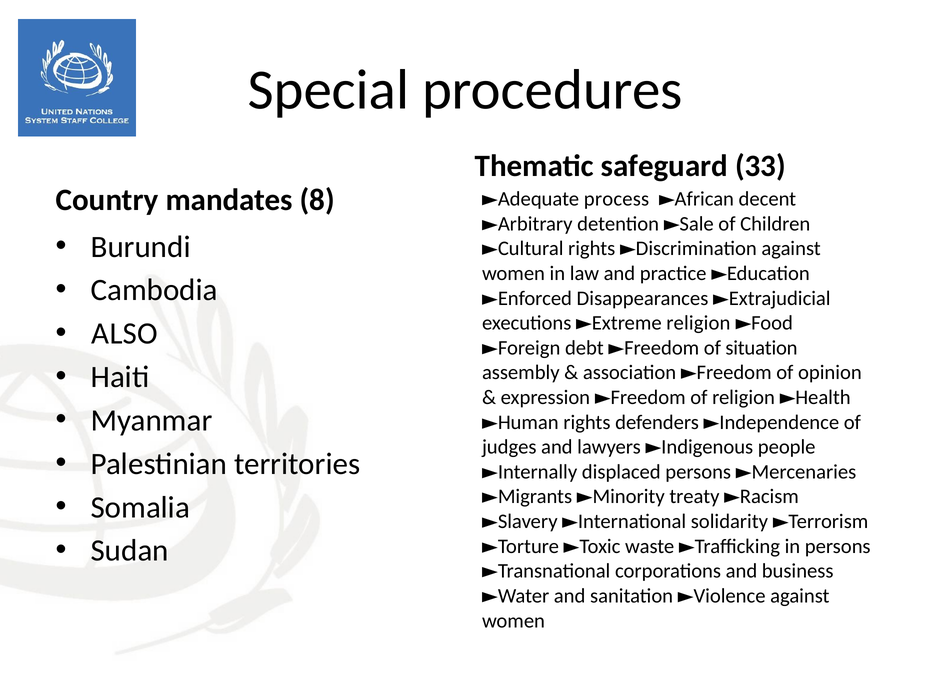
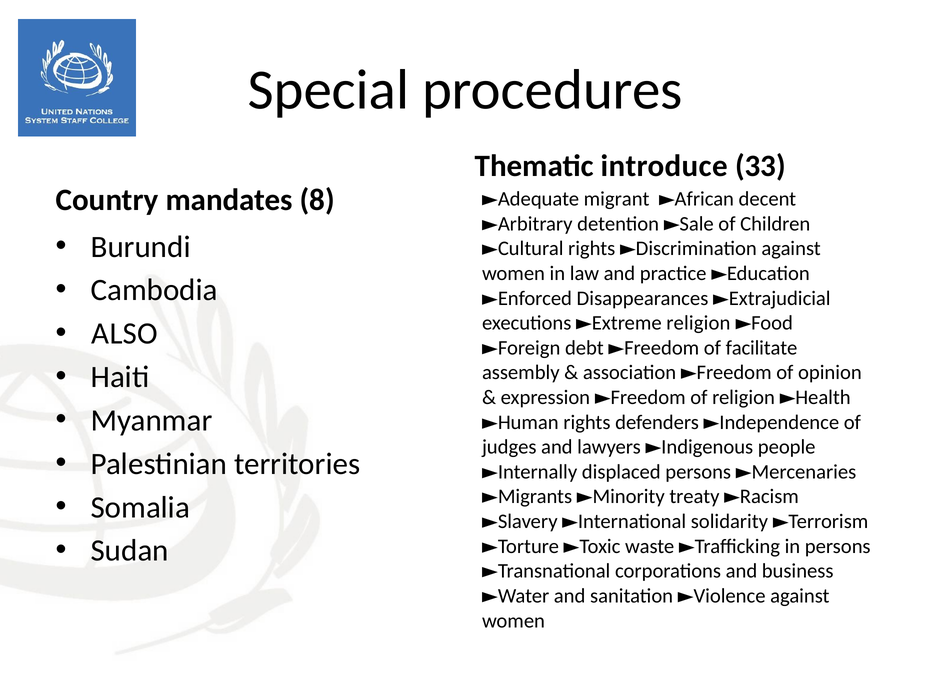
safeguard: safeguard -> introduce (664, 166)
process: process -> migrant (617, 199)
situation: situation -> facilitate (761, 348)
